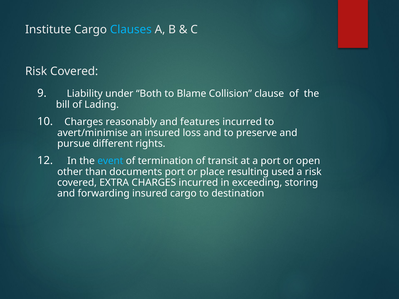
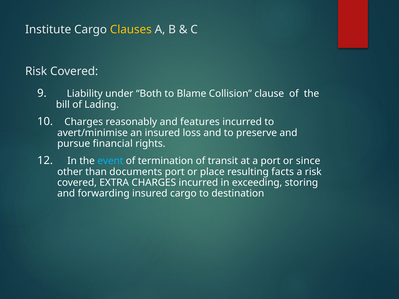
Clauses colour: light blue -> yellow (131, 30)
different: different -> financial (113, 144)
open: open -> since (308, 161)
used: used -> facts (283, 172)
